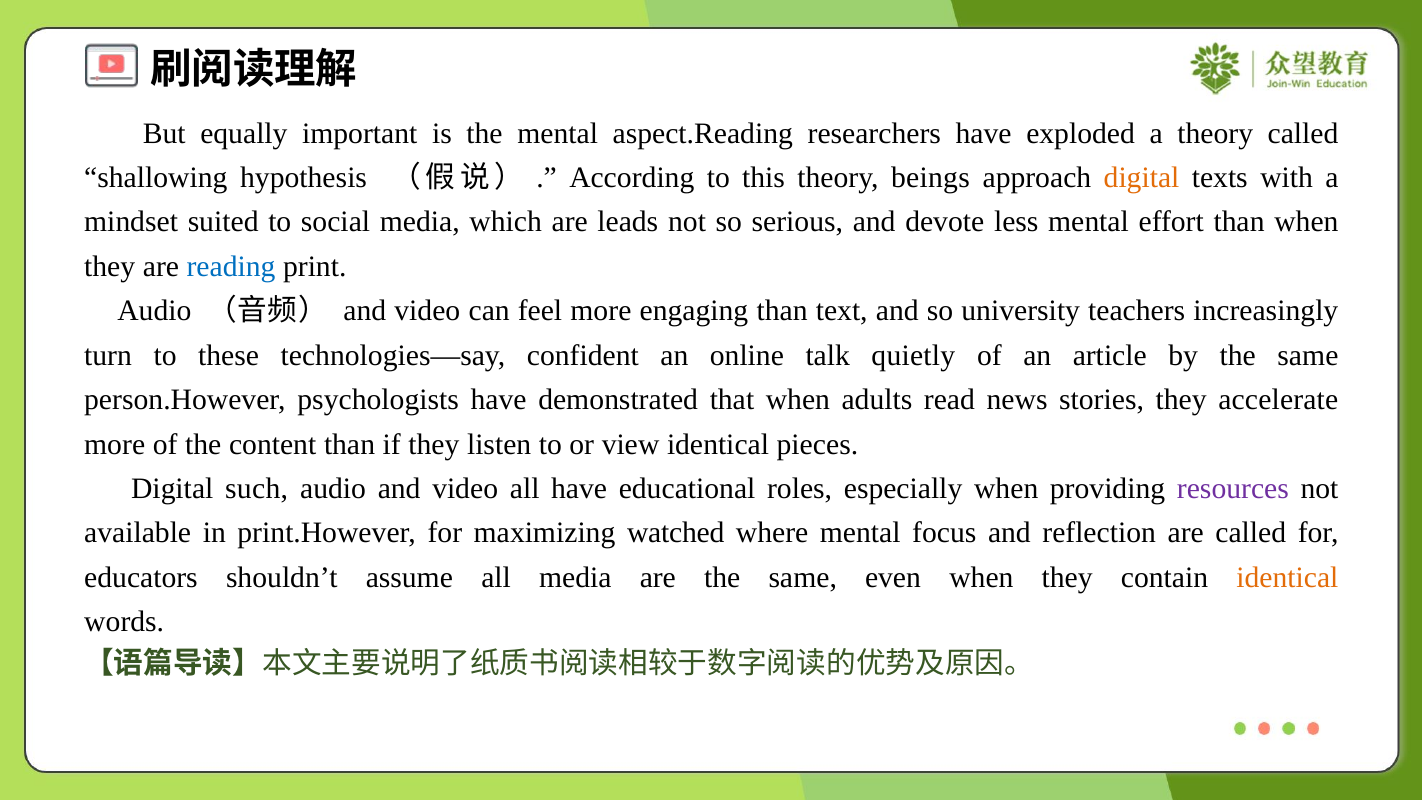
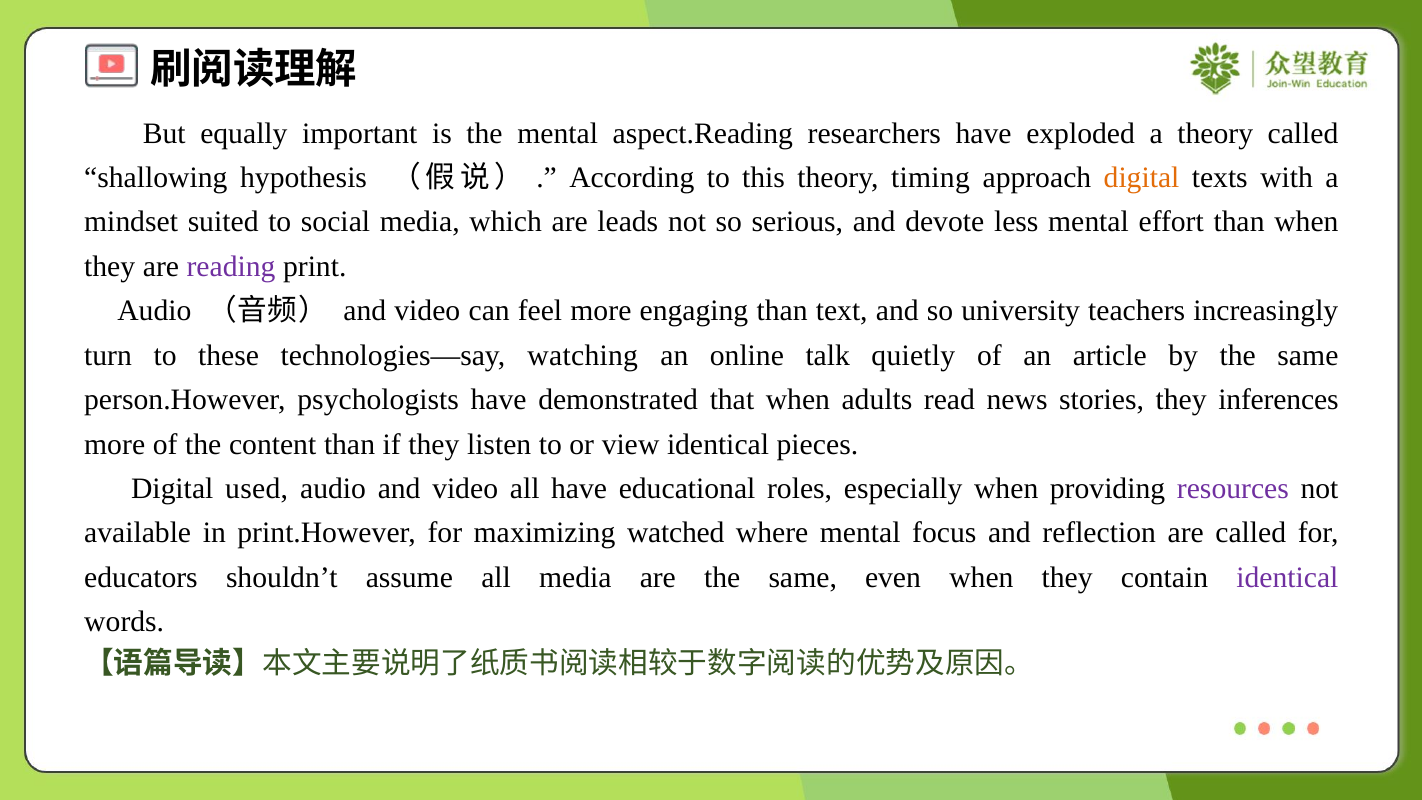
beings: beings -> timing (930, 178)
reading colour: blue -> purple (231, 266)
confident: confident -> watching (583, 355)
accelerate: accelerate -> inferences (1278, 400)
such: such -> used (257, 489)
identical colour: orange -> purple (1287, 577)
